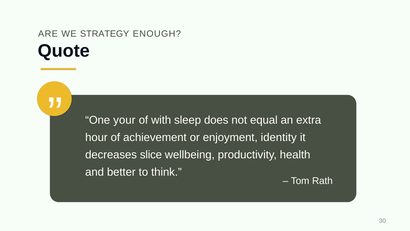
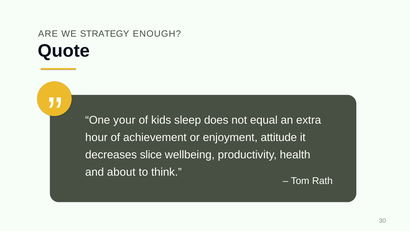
with: with -> kids (161, 120)
identity: identity -> attitude (279, 137)
better: better -> about (121, 172)
